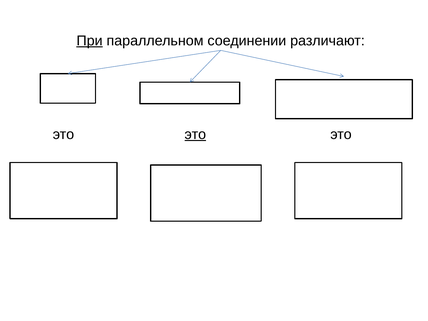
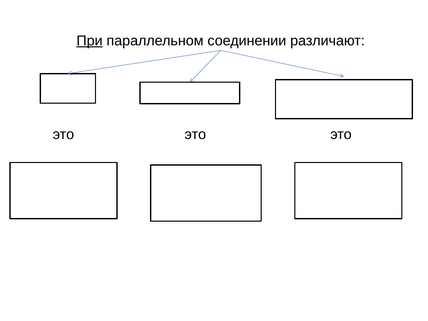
это underline: present -> none (195, 134)
